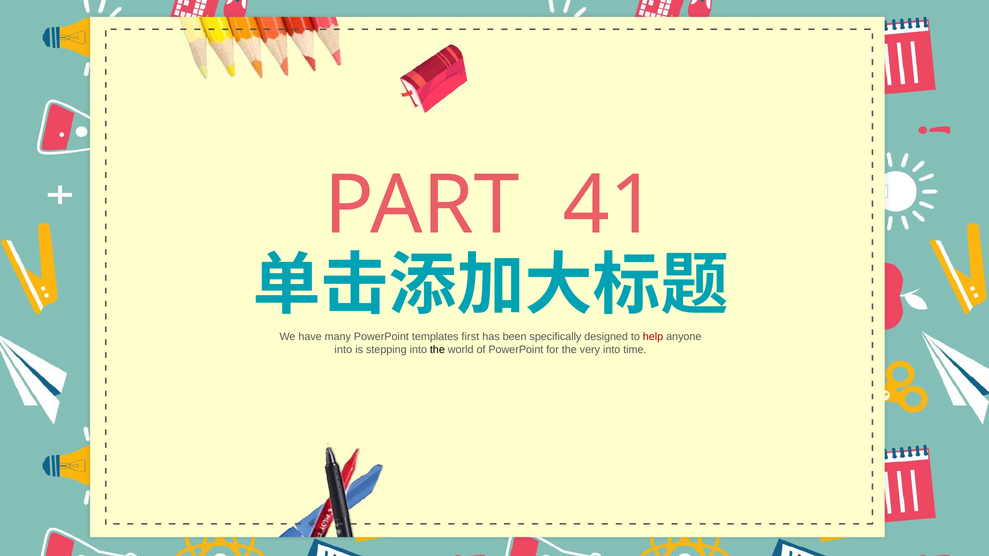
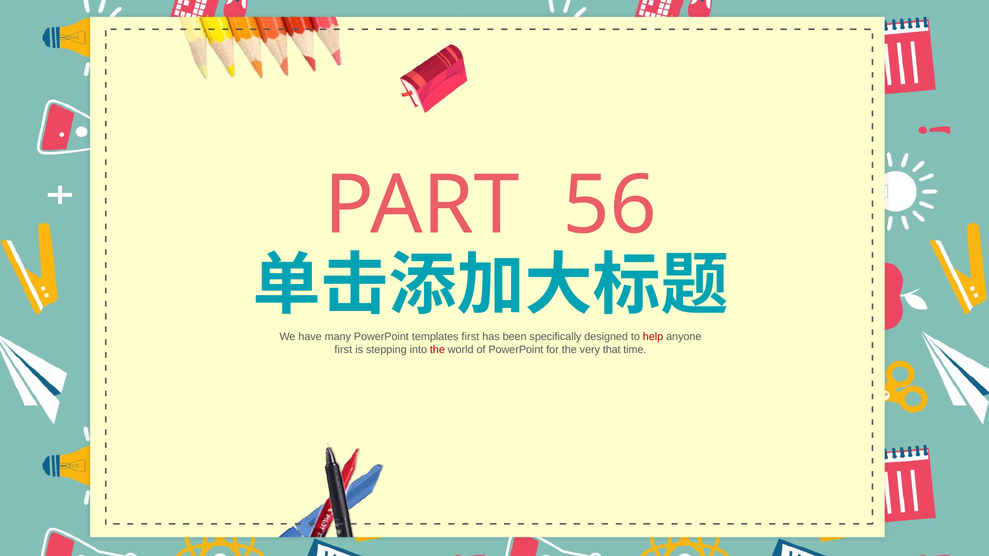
41: 41 -> 56 (610, 205)
into: into -> first (343, 350)
the colour: black -> red (437, 350)
very into: into -> that (612, 350)
